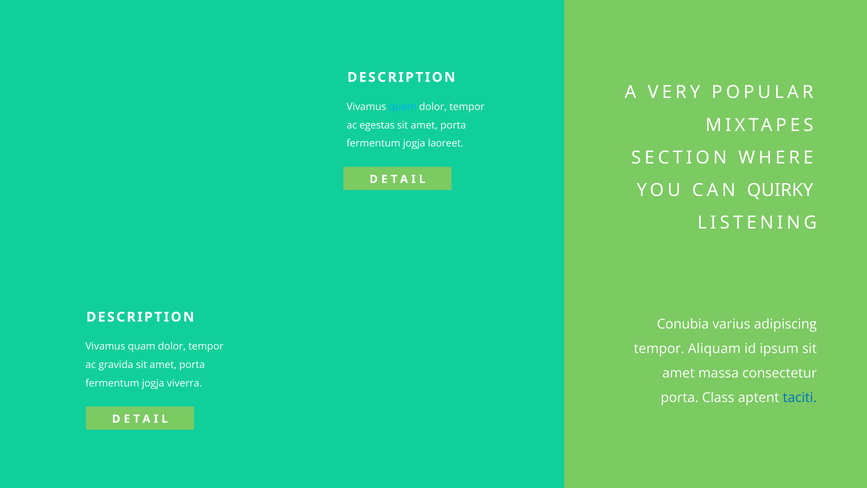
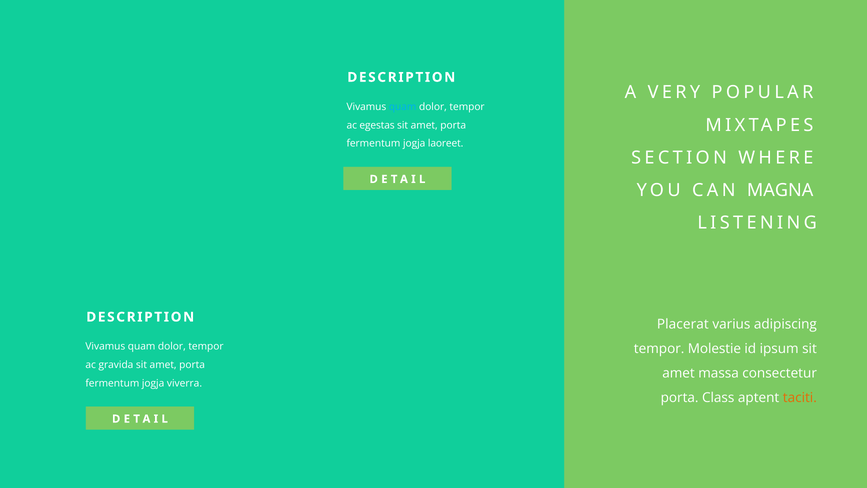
QUIRKY: QUIRKY -> MAGNA (780, 190)
Conubia: Conubia -> Placerat (683, 324)
Aliquam: Aliquam -> Molestie (714, 349)
taciti colour: blue -> orange (800, 397)
